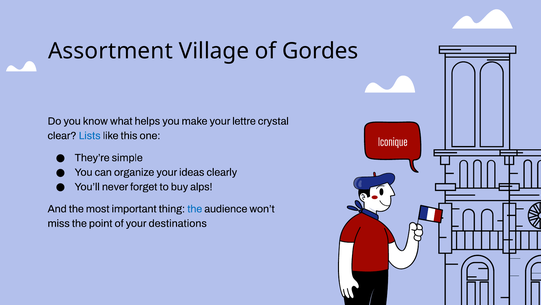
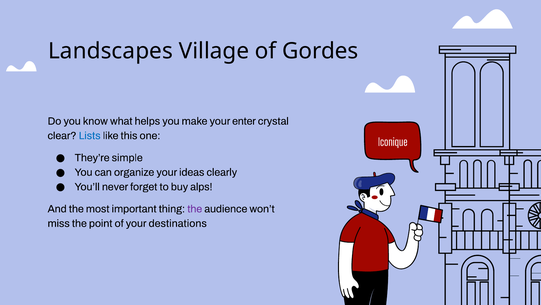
Assortment: Assortment -> Landscapes (110, 51)
lettre: lettre -> enter (244, 121)
the colour: blue -> purple (195, 208)
